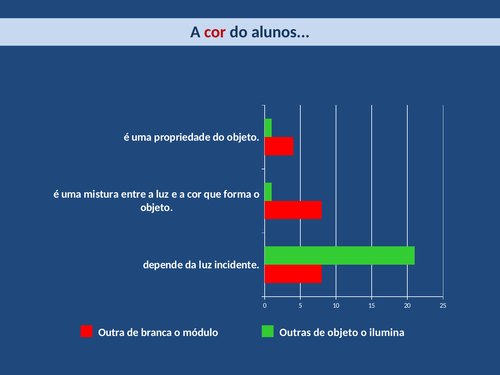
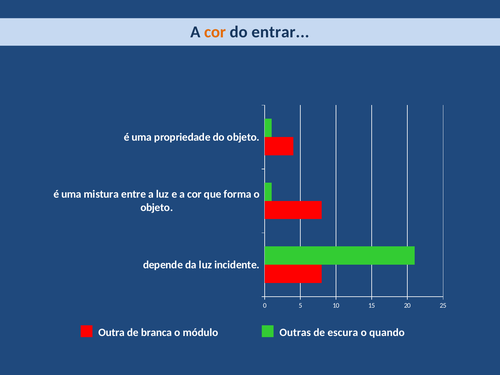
cor colour: red -> orange (215, 32)
alunos: alunos -> entrar (280, 32)
de objeto: objeto -> escura (343, 332)
ilumina: ilumina -> quando (387, 332)
